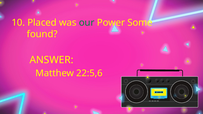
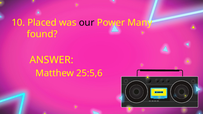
our colour: green -> black (87, 23)
Some: Some -> Many (140, 23)
22:5,6: 22:5,6 -> 25:5,6 (89, 73)
